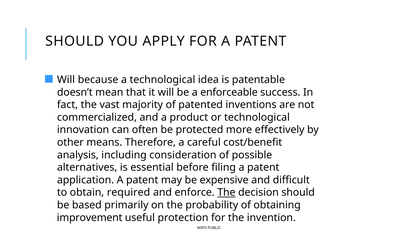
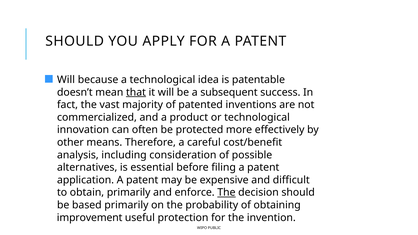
that underline: none -> present (136, 92)
enforceable: enforceable -> subsequent (229, 92)
obtain required: required -> primarily (129, 193)
